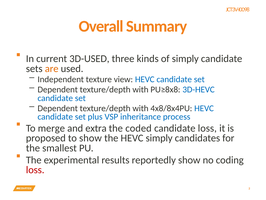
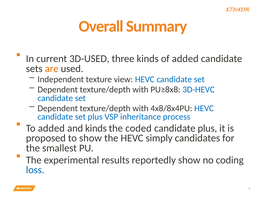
of simply: simply -> added (185, 59)
To merge: merge -> added (51, 128)
and extra: extra -> kinds (96, 128)
candidate loss: loss -> plus (207, 128)
loss colour: red -> blue (35, 170)
